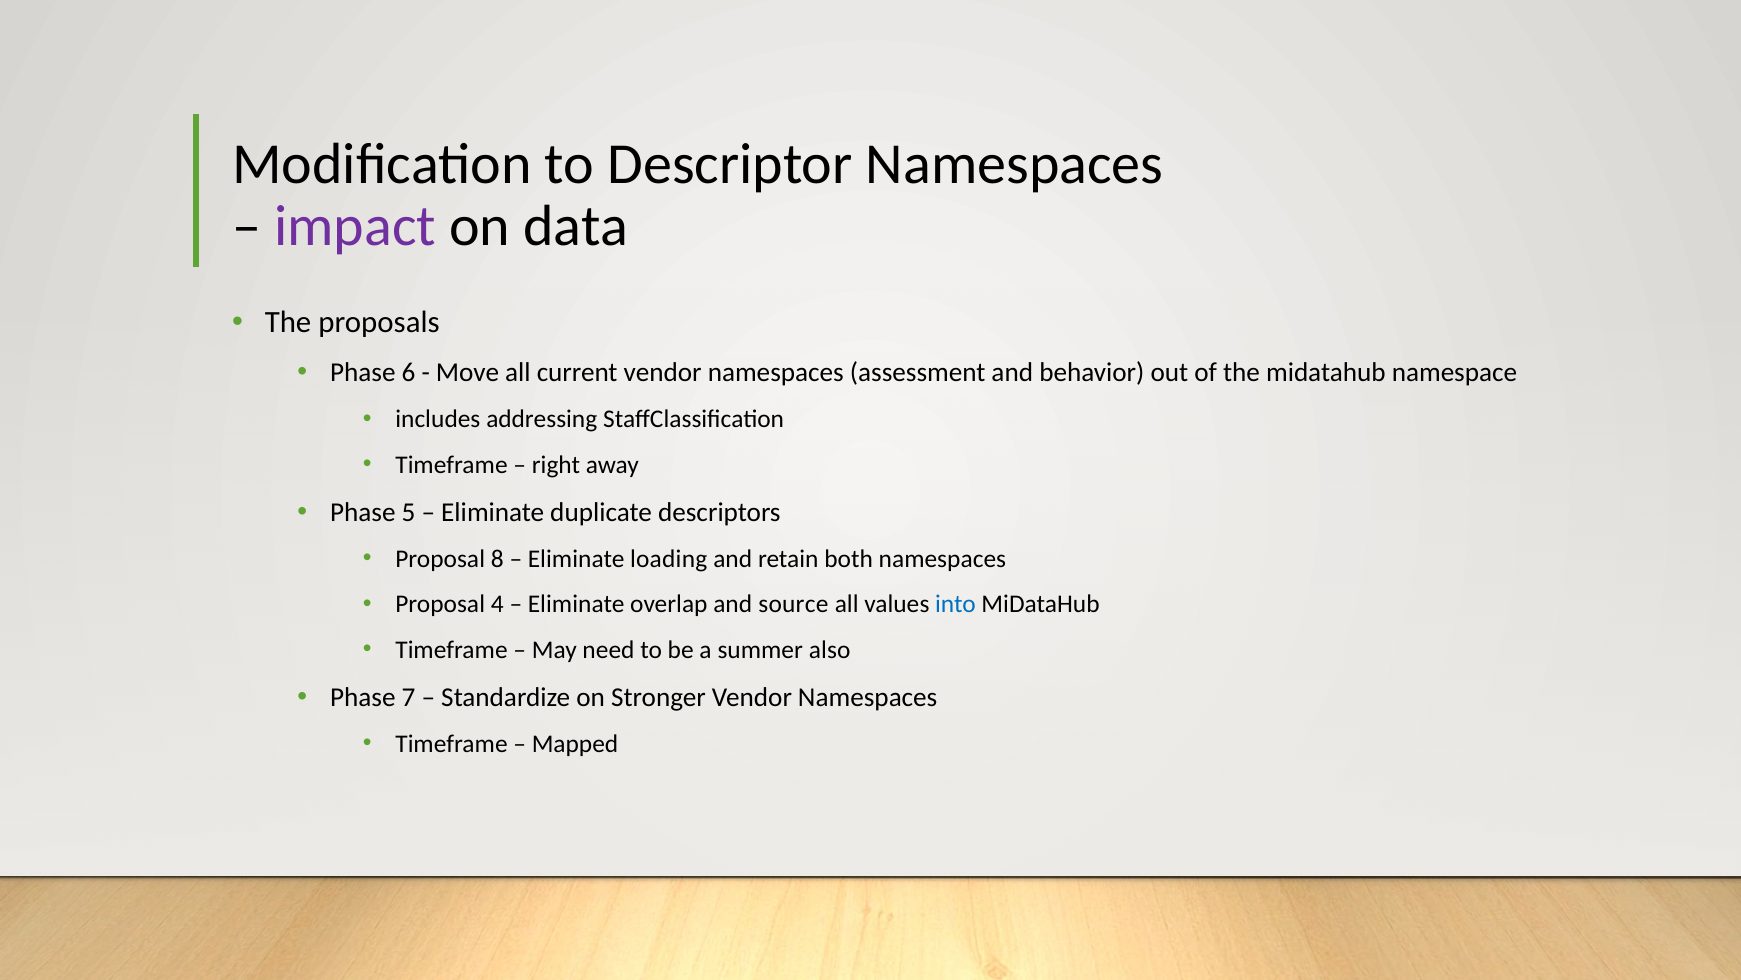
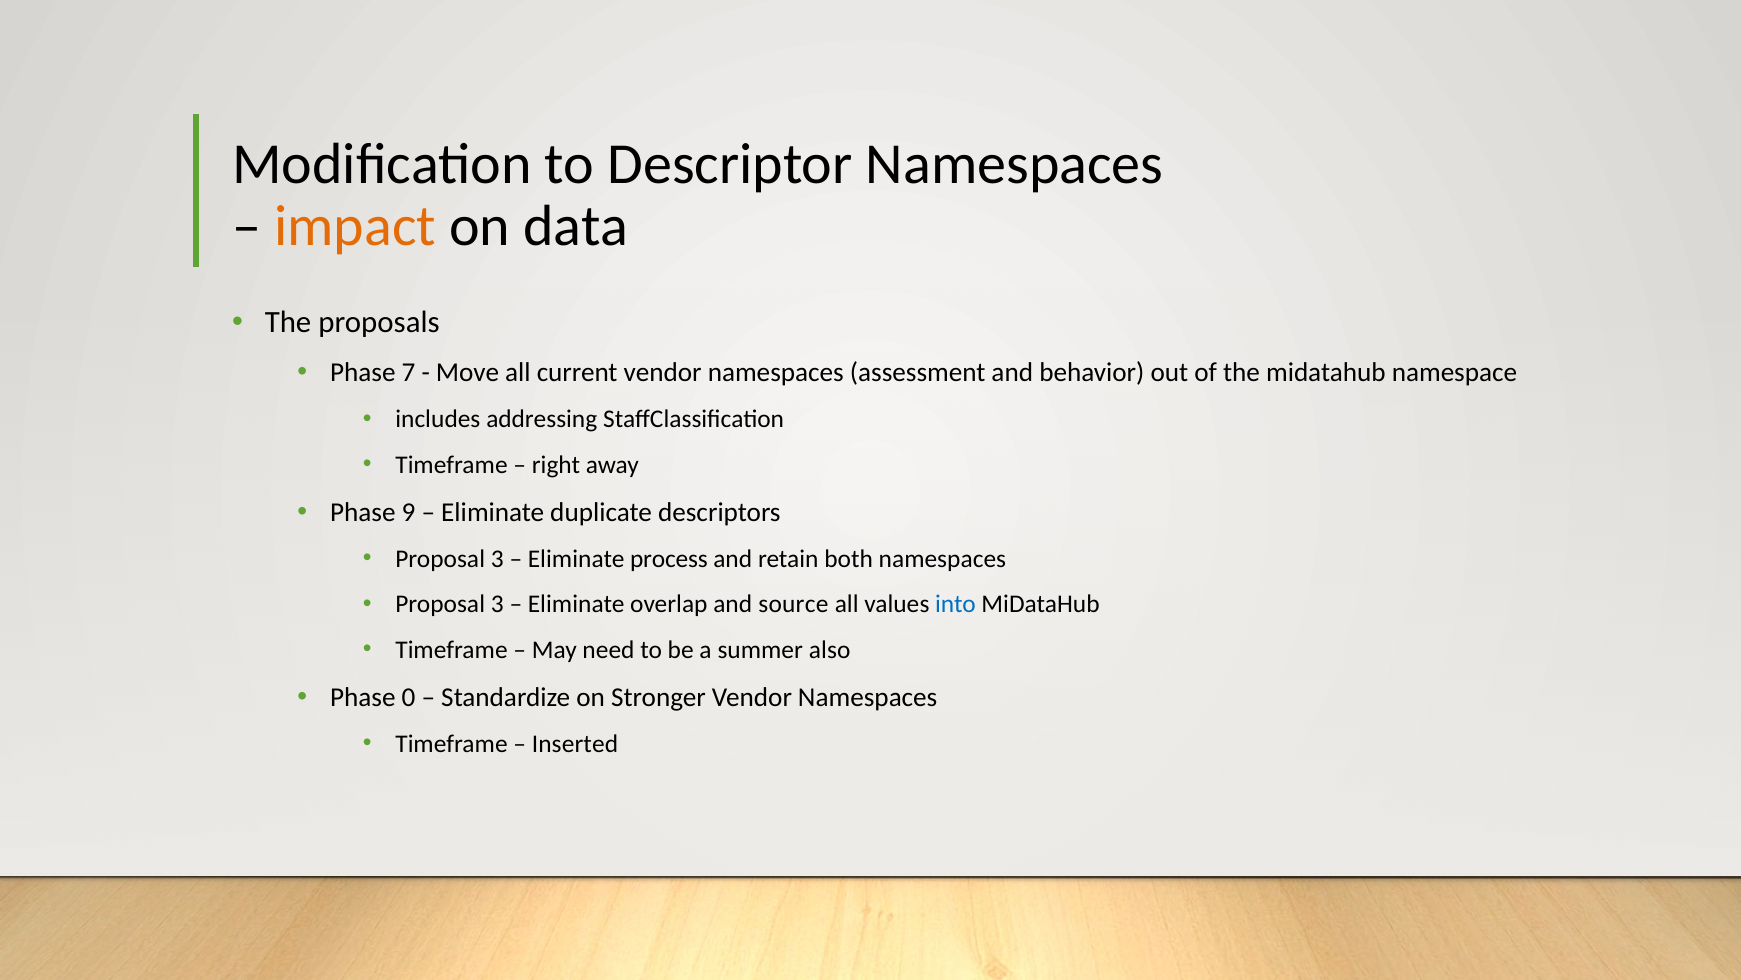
impact colour: purple -> orange (355, 226)
6: 6 -> 7 (409, 373)
5: 5 -> 9 (409, 512)
8: 8 -> 3 (497, 559)
loading: loading -> process (669, 559)
4: 4 -> 3 (497, 604)
7: 7 -> 0 (409, 697)
Mapped: Mapped -> Inserted (575, 744)
